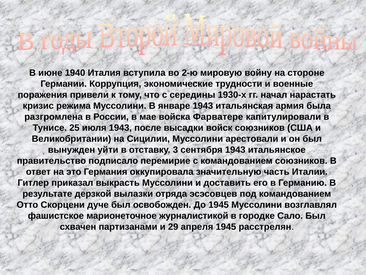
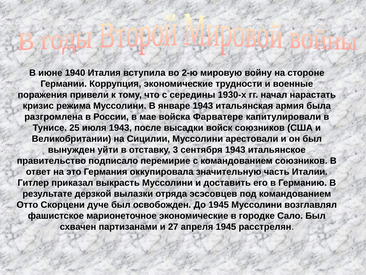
марионеточное журналистикой: журналистикой -> экономические (194, 216)
29: 29 -> 27 (173, 227)
